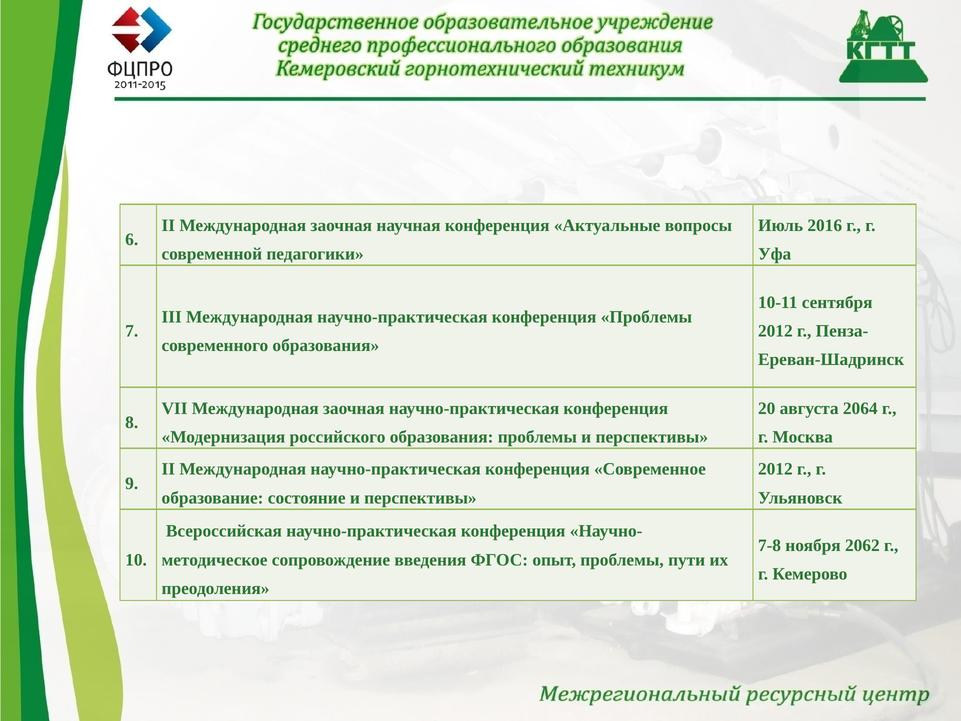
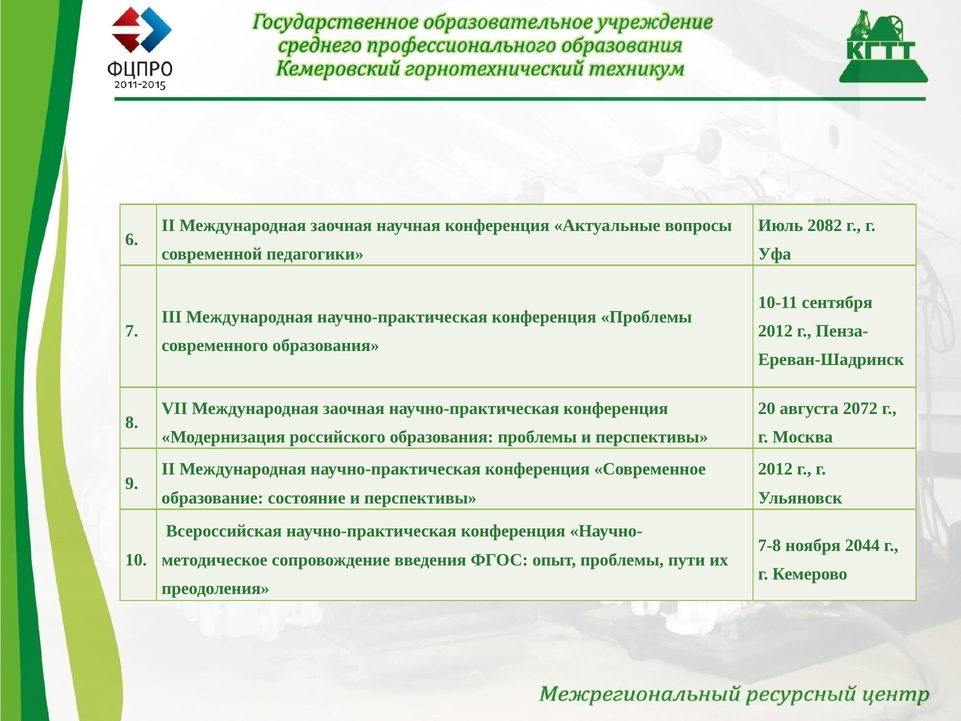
2016: 2016 -> 2082 (825, 225)
2064: 2064 -> 2072 (860, 408)
2062: 2062 -> 2044 (862, 545)
